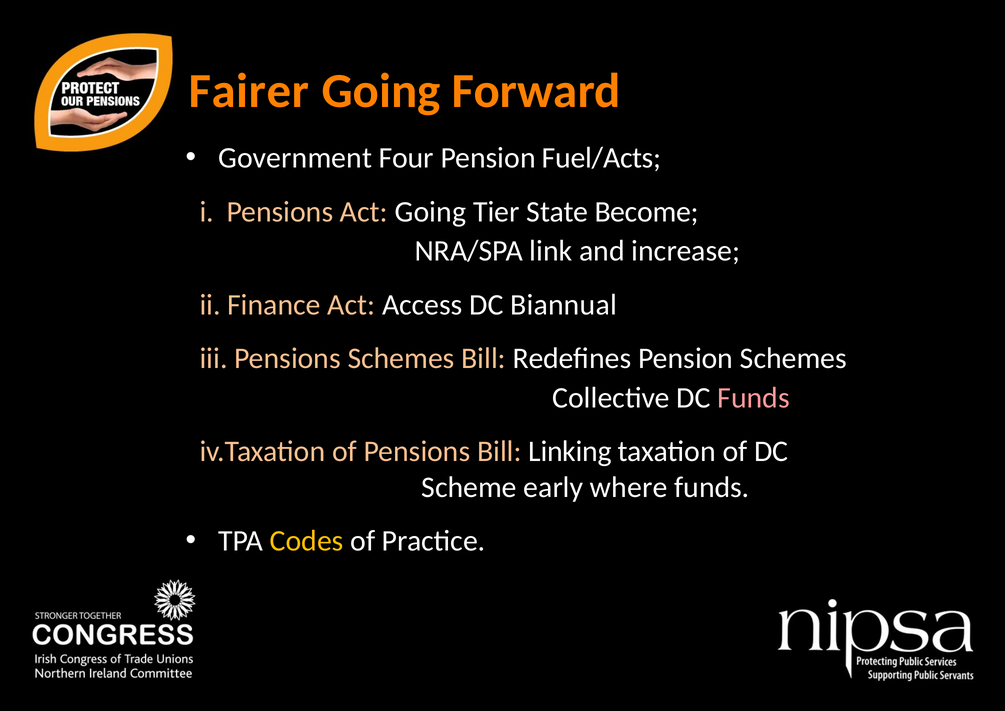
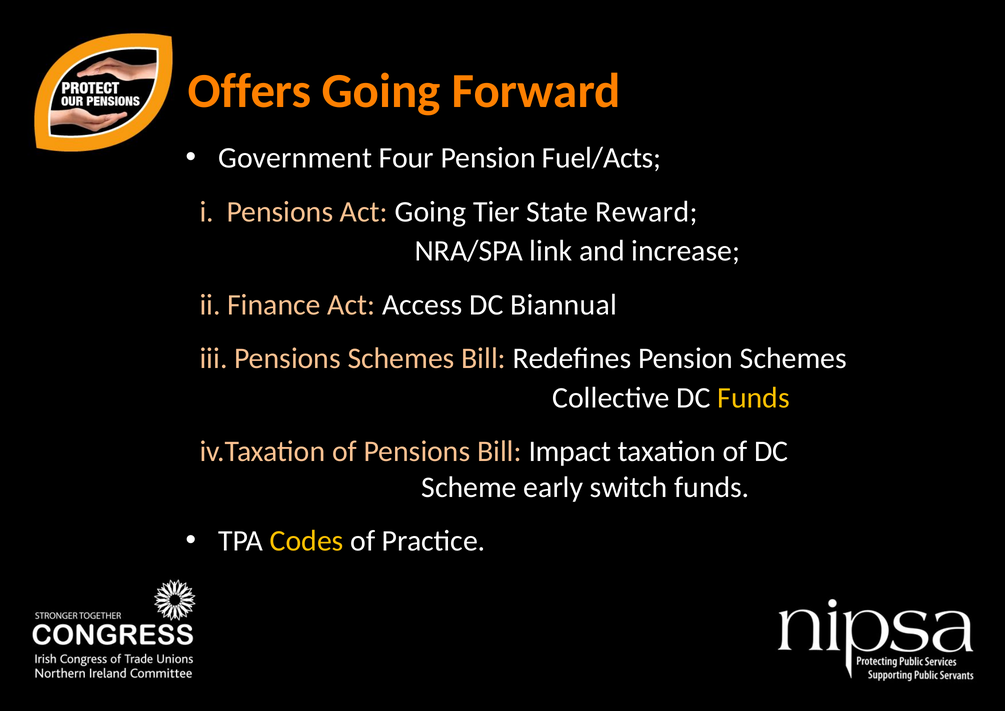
Fairer: Fairer -> Offers (250, 91)
Become: Become -> Reward (646, 212)
Funds colour: pink -> yellow (754, 398)
Linking: Linking -> Impact (570, 452)
where: where -> switch (629, 487)
